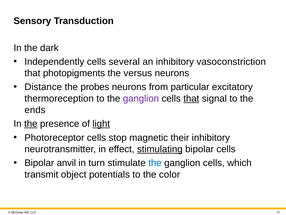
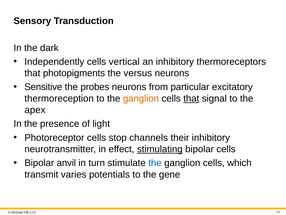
several: several -> vertical (124, 62)
vasoconstriction: vasoconstriction -> thermoreceptors (231, 62)
Distance: Distance -> Sensitive (43, 87)
ganglion colour: purple -> orange (141, 98)
ends: ends -> apex (35, 110)
the underline: present -> none (31, 124)
light underline: present -> none (101, 124)
magnetic: magnetic -> channels (149, 137)
object: object -> varies (74, 174)
color: color -> gene (170, 174)
